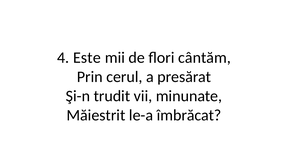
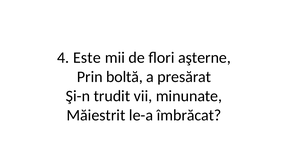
cântăm: cântăm -> aşterne (205, 58)
cerul: cerul -> boltă (124, 77)
